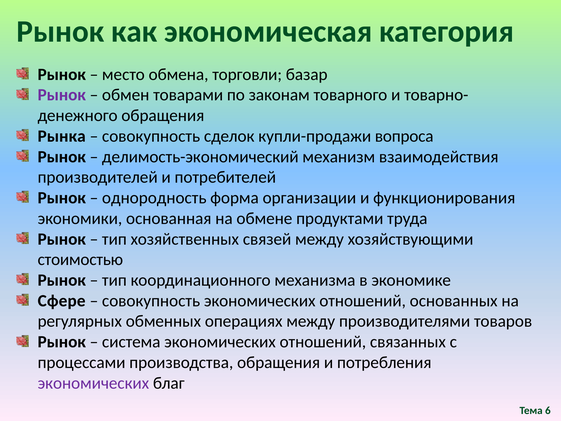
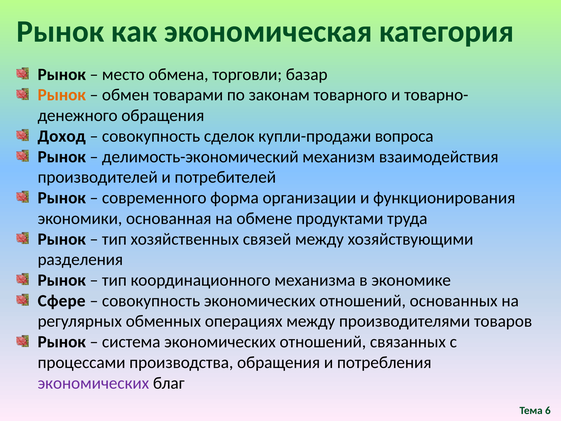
Рынок colour: purple -> orange (62, 95)
Рынка: Рынка -> Доход (62, 136)
однородность: однородность -> современного (154, 198)
стоимостью: стоимостью -> разделения (80, 259)
